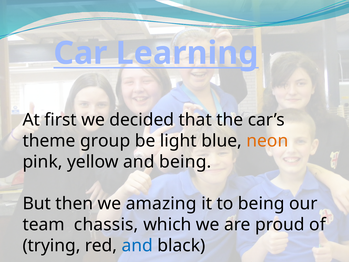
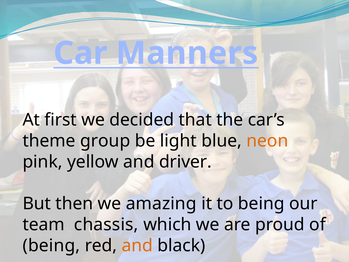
Learning: Learning -> Manners (187, 53)
and being: being -> driver (185, 162)
trying: trying -> being (51, 245)
and colour: blue -> orange (137, 245)
